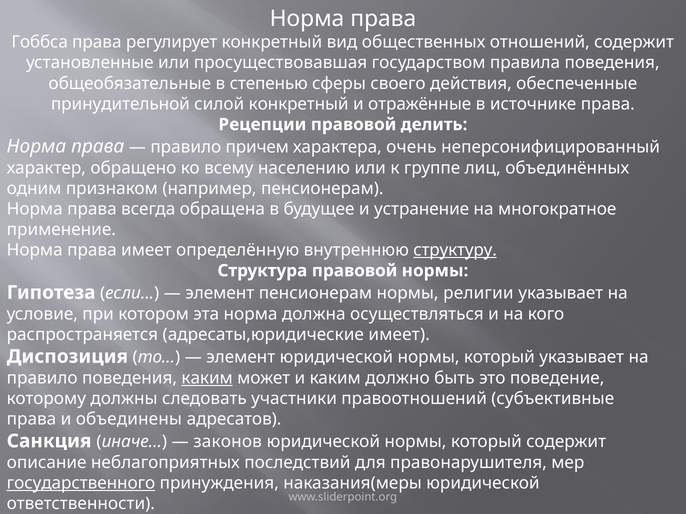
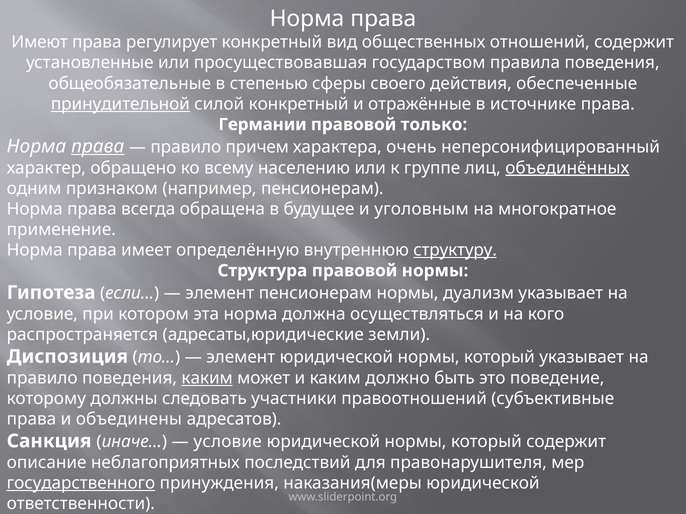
Гоббса: Гоббса -> Имеют (40, 42)
принудительной underline: none -> present (120, 104)
Рецепции: Рецепции -> Германии (262, 125)
делить: делить -> только (434, 125)
права underline: none -> present (98, 146)
объединённых underline: none -> present (567, 168)
устранение: устранение -> уголовным (421, 209)
религии: религии -> дуализм (478, 293)
адресаты,юридические имеет: имеет -> земли (399, 335)
законов: законов -> условие (228, 442)
